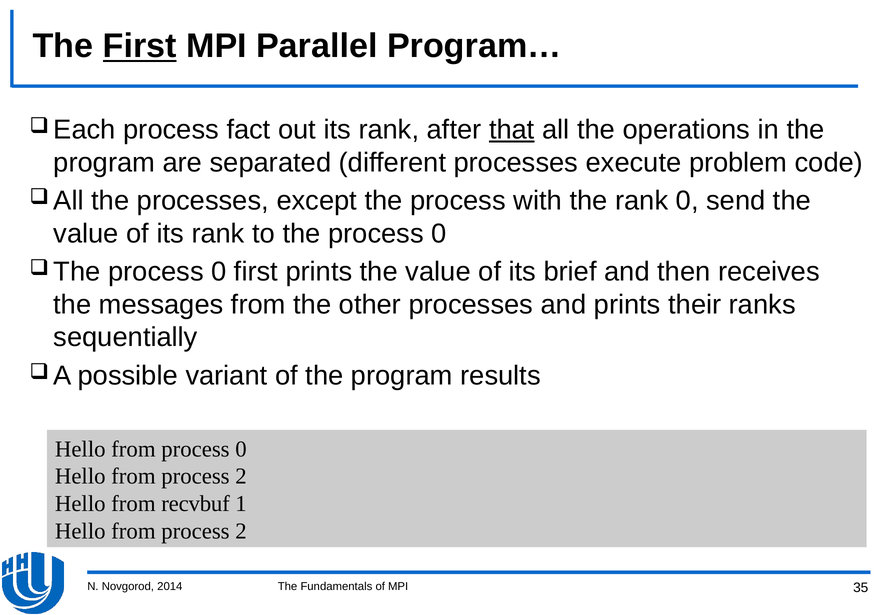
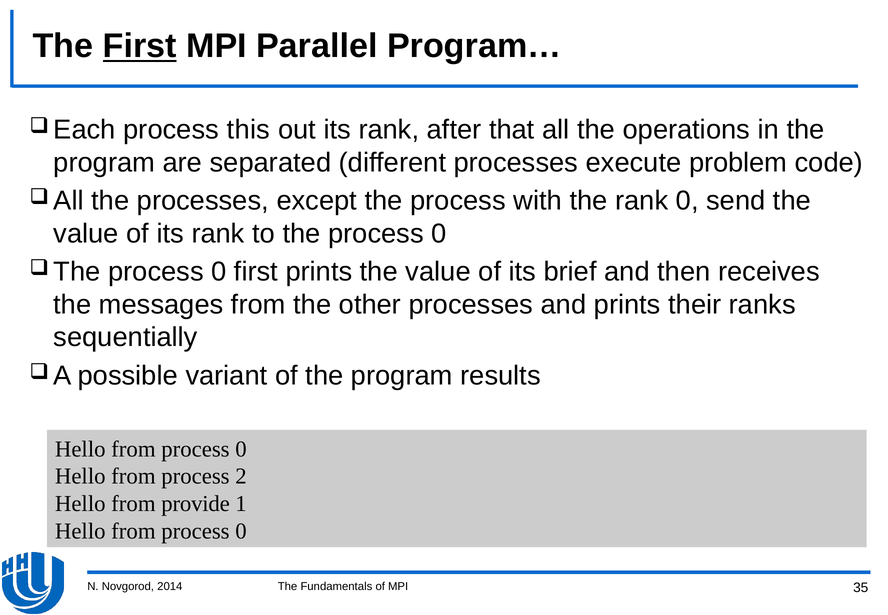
fact: fact -> this (248, 130)
that underline: present -> none (512, 130)
recvbuf: recvbuf -> provide (196, 504)
2: 2 -> 0 (241, 531)
